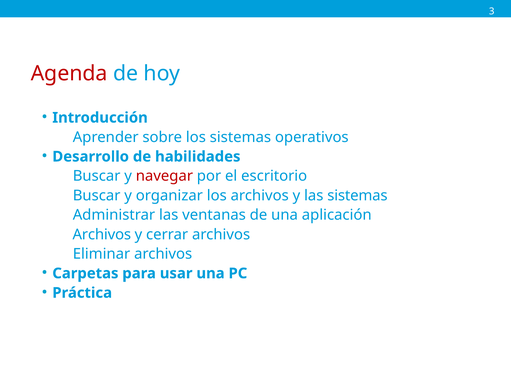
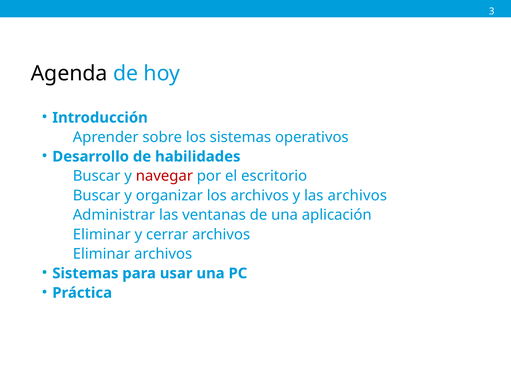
Agenda colour: red -> black (69, 74)
las sistemas: sistemas -> archivos (357, 196)
Archivos: Archivos -> Eliminar (102, 235)
Carpetas: Carpetas -> Sistemas (85, 274)
